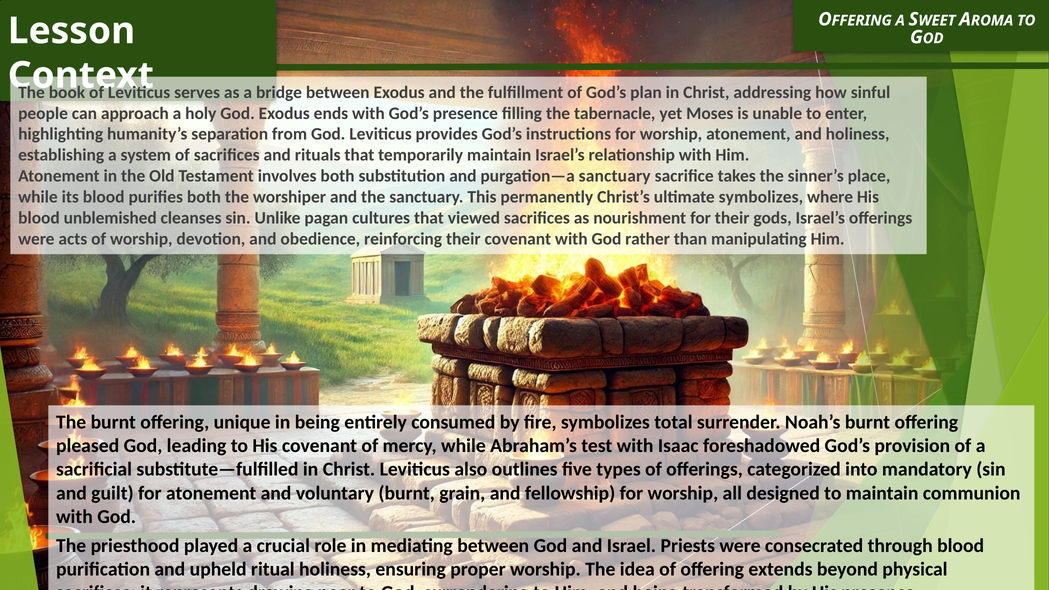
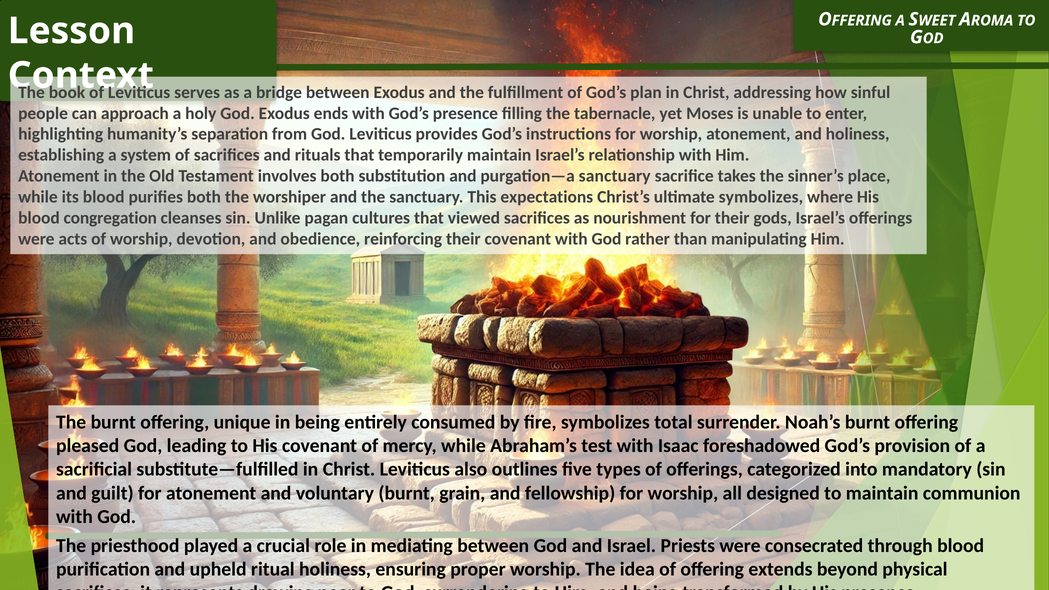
permanently: permanently -> expectations (547, 197)
unblemished: unblemished -> congregation (110, 218)
